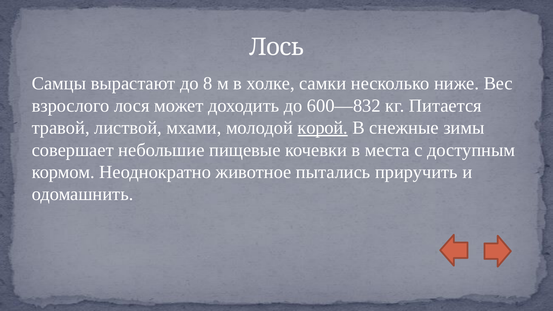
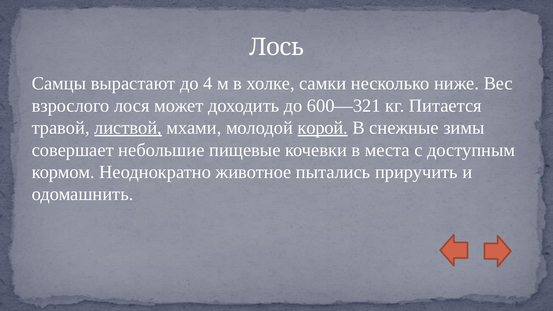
8: 8 -> 4 (208, 84)
600—832: 600—832 -> 600—321 (344, 106)
листвой underline: none -> present (128, 128)
